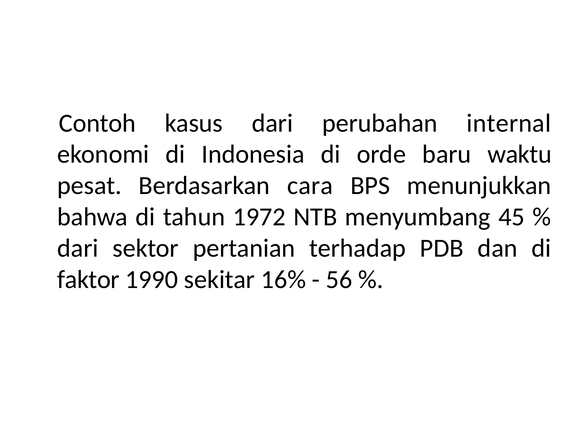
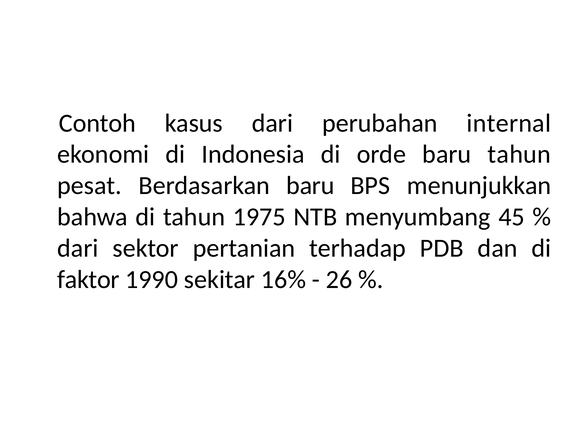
baru waktu: waktu -> tahun (519, 154)
Berdasarkan cara: cara -> baru (310, 186)
1972: 1972 -> 1975 (259, 217)
56: 56 -> 26 (339, 280)
